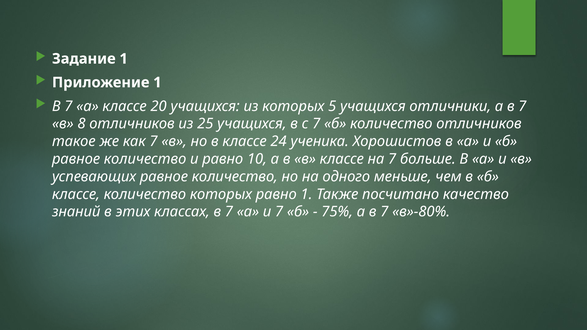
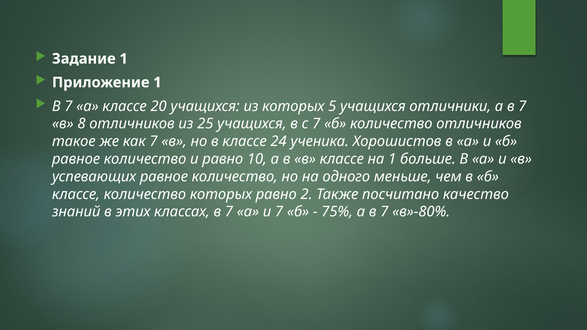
на 7: 7 -> 1 (392, 159)
равно 1: 1 -> 2 (306, 194)
